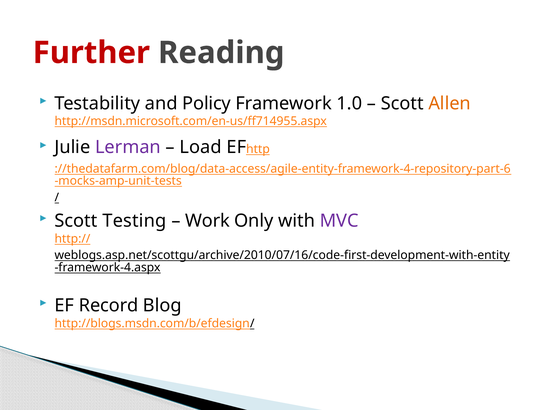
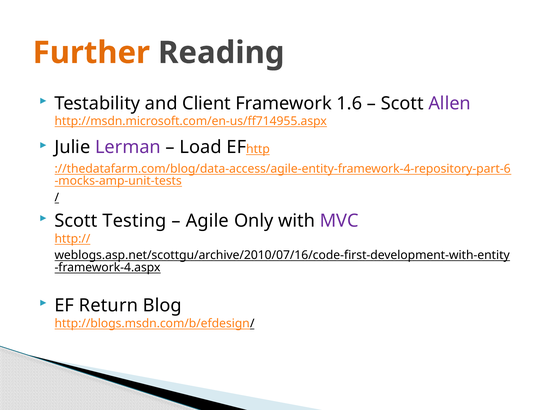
Further colour: red -> orange (91, 53)
Policy: Policy -> Client (207, 103)
1.0: 1.0 -> 1.6 (349, 103)
Allen colour: orange -> purple (450, 103)
Work: Work -> Agile (207, 221)
Record: Record -> Return (108, 305)
